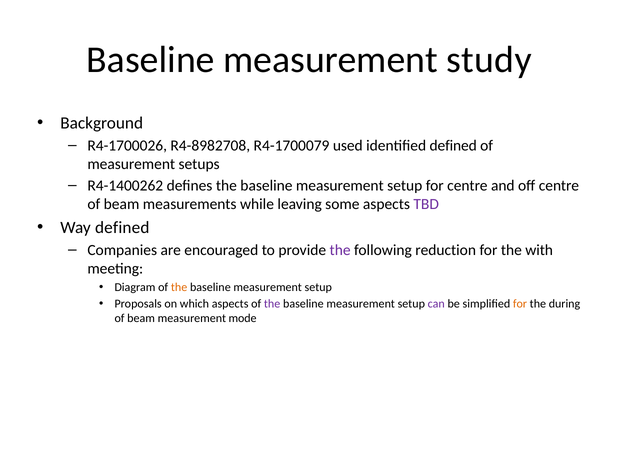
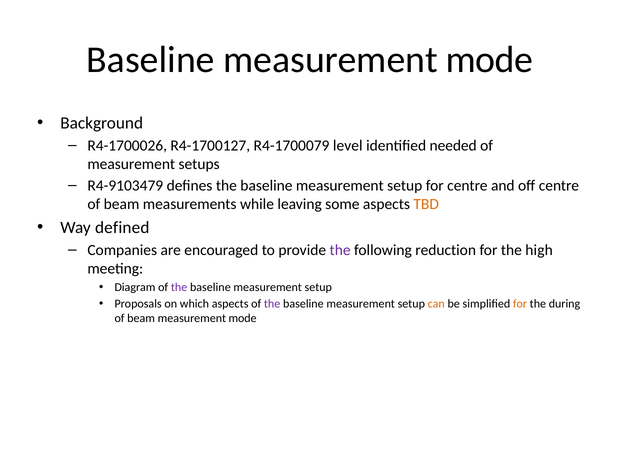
Baseline measurement study: study -> mode (489, 60)
R4-8982708: R4-8982708 -> R4-1700127 (210, 146)
used: used -> level (348, 146)
identified defined: defined -> needed (453, 146)
R4-1400262: R4-1400262 -> R4-9103479 (125, 186)
TBD colour: purple -> orange (426, 204)
with: with -> high (539, 250)
the colour: orange -> purple (179, 287)
can colour: purple -> orange (436, 304)
